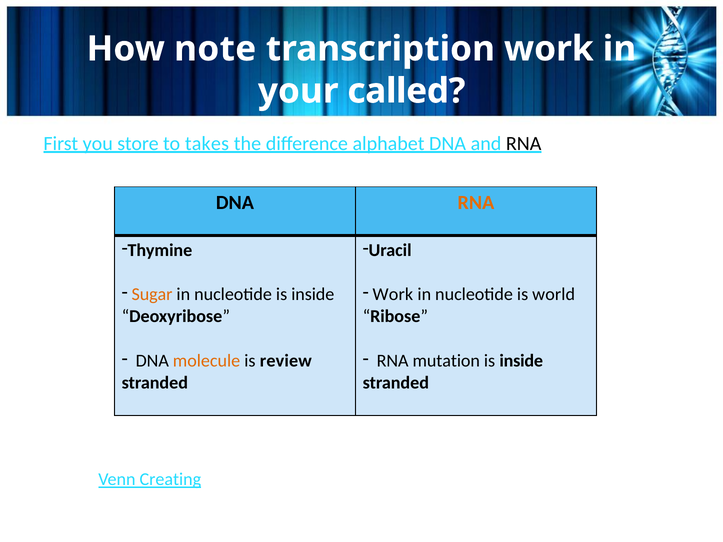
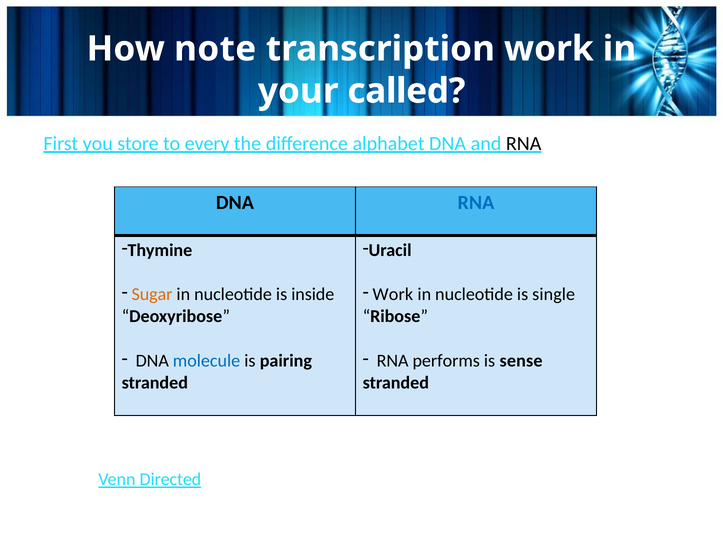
takes: takes -> every (207, 144)
RNA colour: orange -> blue (476, 203)
world: world -> single (554, 295)
molecule colour: orange -> blue (207, 361)
review: review -> pairing (286, 361)
mutation: mutation -> performs (446, 361)
inside: inside -> sense (521, 361)
Creating: Creating -> Directed (170, 480)
